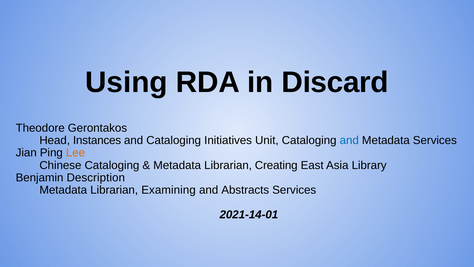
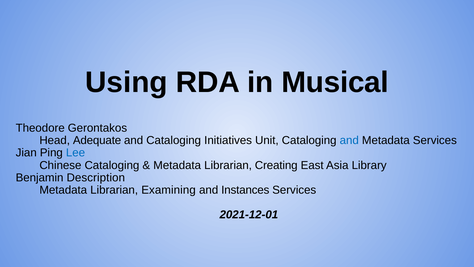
Discard: Discard -> Musical (335, 82)
Instances: Instances -> Adequate (97, 140)
Lee colour: orange -> blue (76, 153)
Abstracts: Abstracts -> Instances (245, 190)
2021-14-01: 2021-14-01 -> 2021-12-01 (249, 214)
